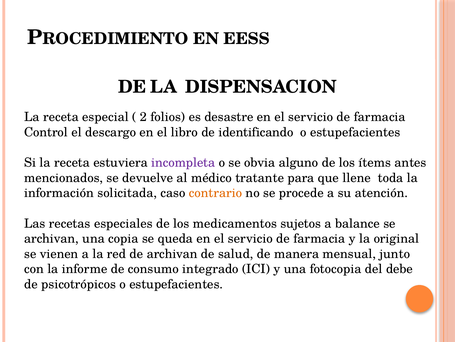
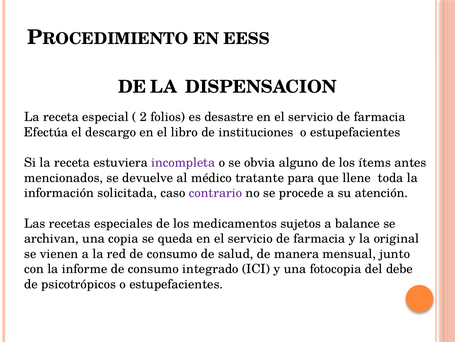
Control: Control -> Efectúa (46, 132)
identificando: identificando -> instituciones (256, 132)
contrario colour: orange -> purple (216, 193)
red de archivan: archivan -> consumo (172, 253)
